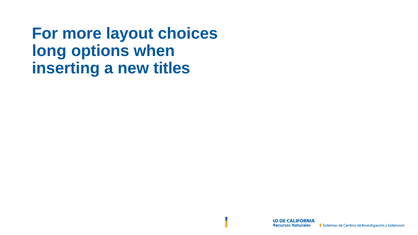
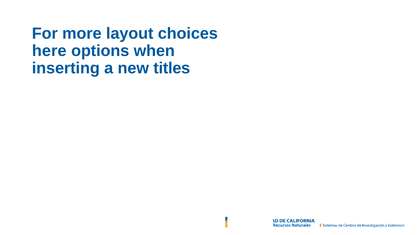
long: long -> here (49, 51)
